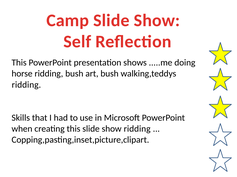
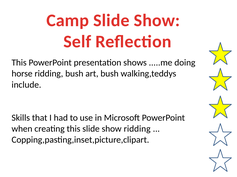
ridding: ridding -> include (26, 85)
